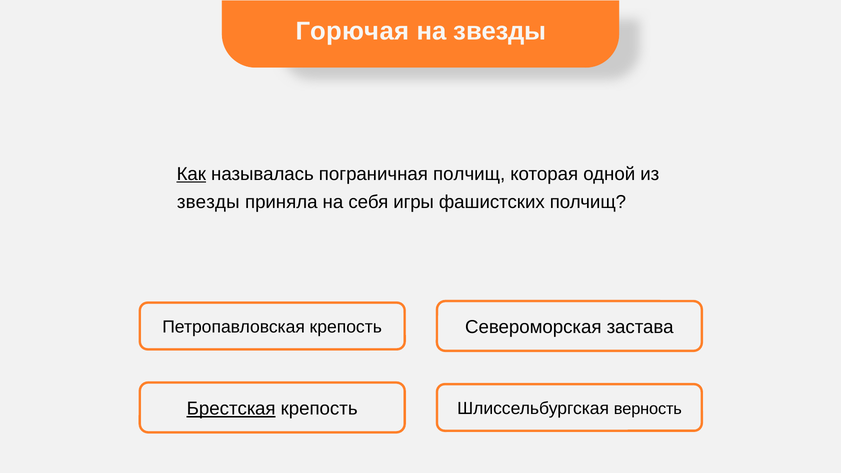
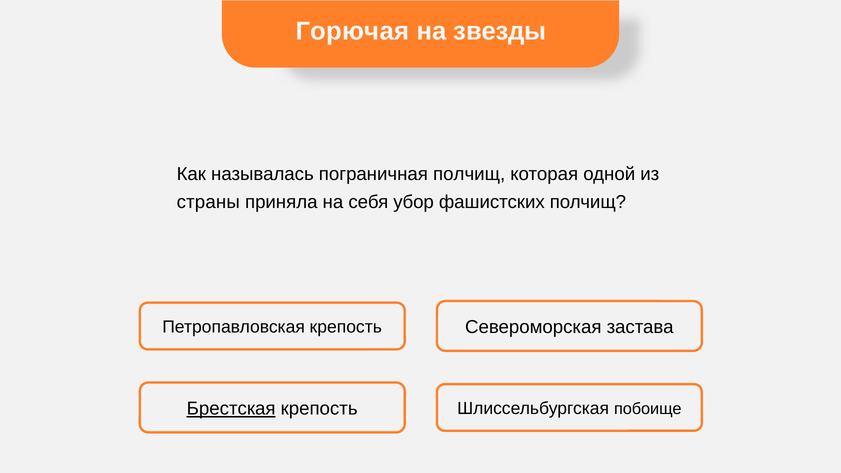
Как underline: present -> none (191, 174)
звезды: звезды -> страны (208, 202)
игры: игры -> убор (414, 202)
верность: верность -> побоище (648, 409)
